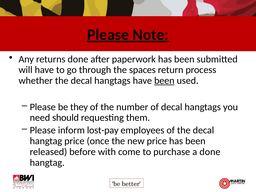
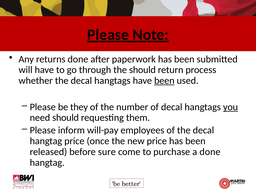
the spaces: spaces -> should (142, 70)
you underline: none -> present (231, 107)
lost-pay: lost-pay -> will-pay (103, 130)
with: with -> sure (107, 152)
